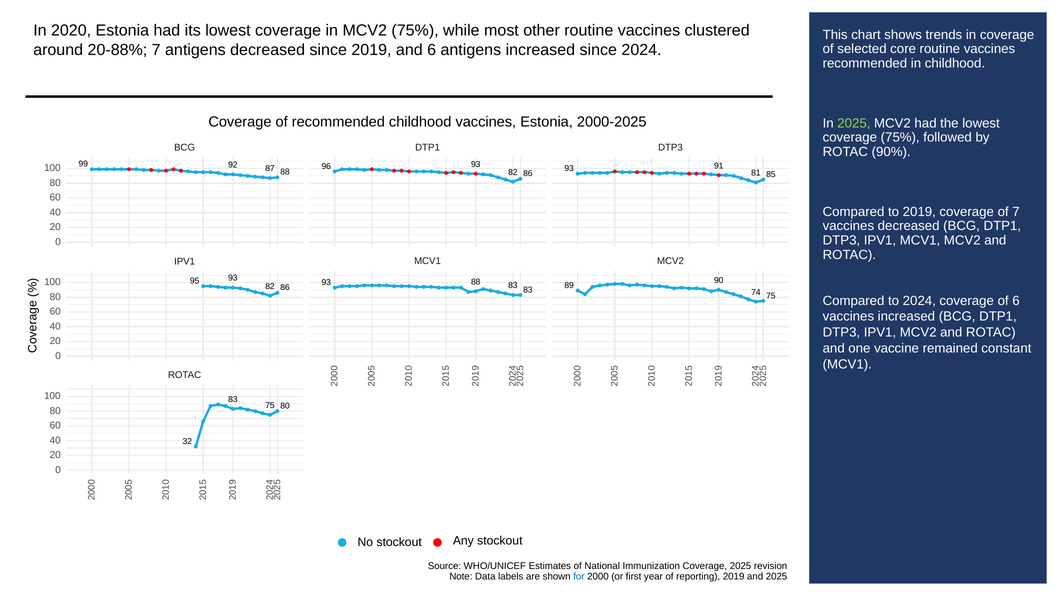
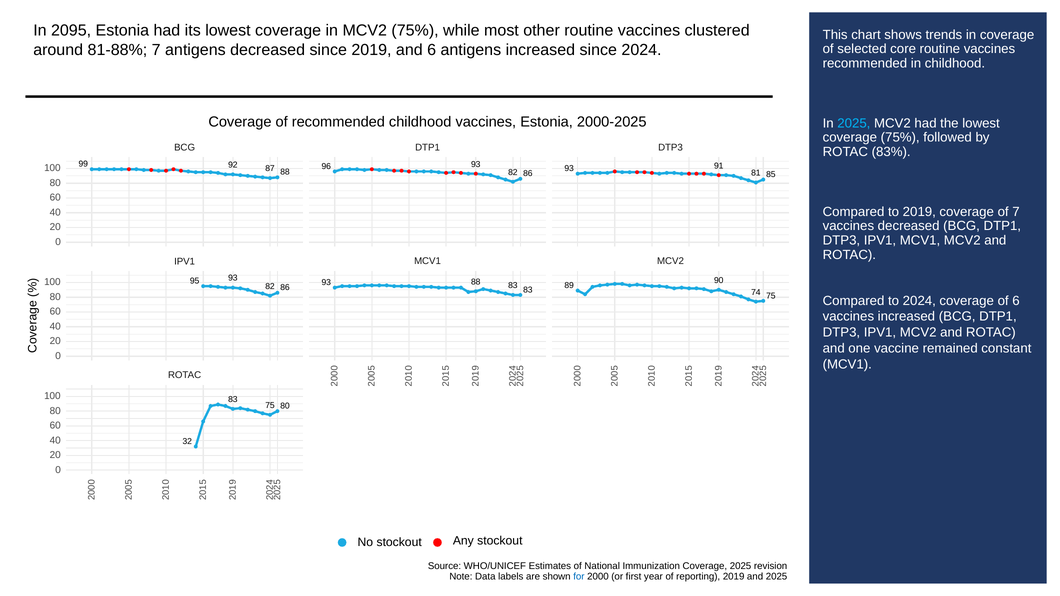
2020: 2020 -> 2095 (71, 31)
20-88%: 20-88% -> 81-88% (117, 50)
2025 colour: light green -> light blue (854, 123)
90%: 90% -> 83% (891, 152)
